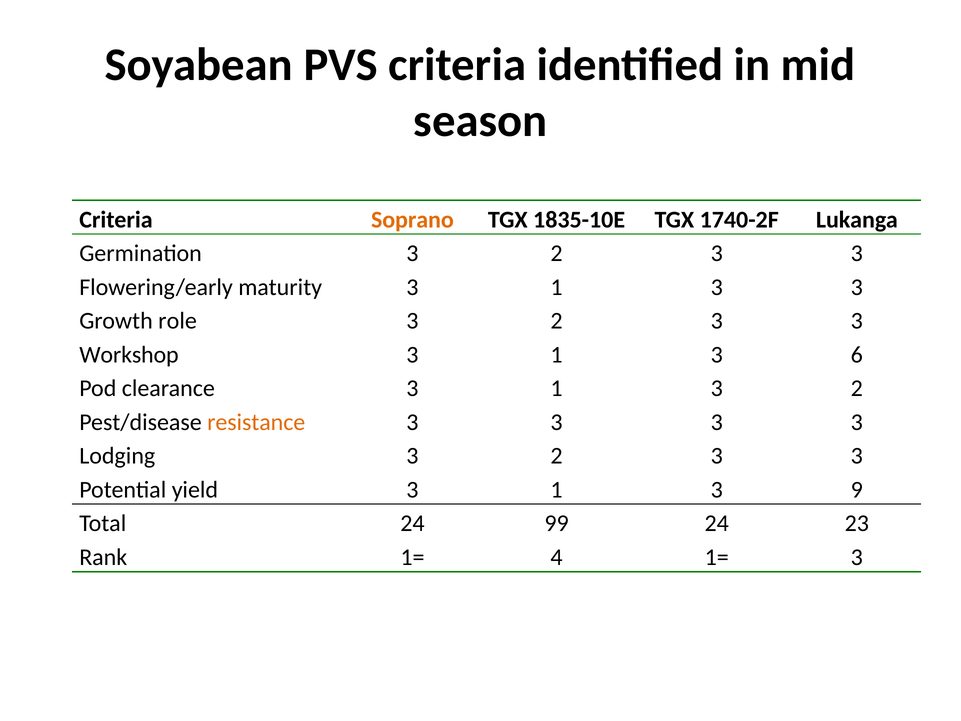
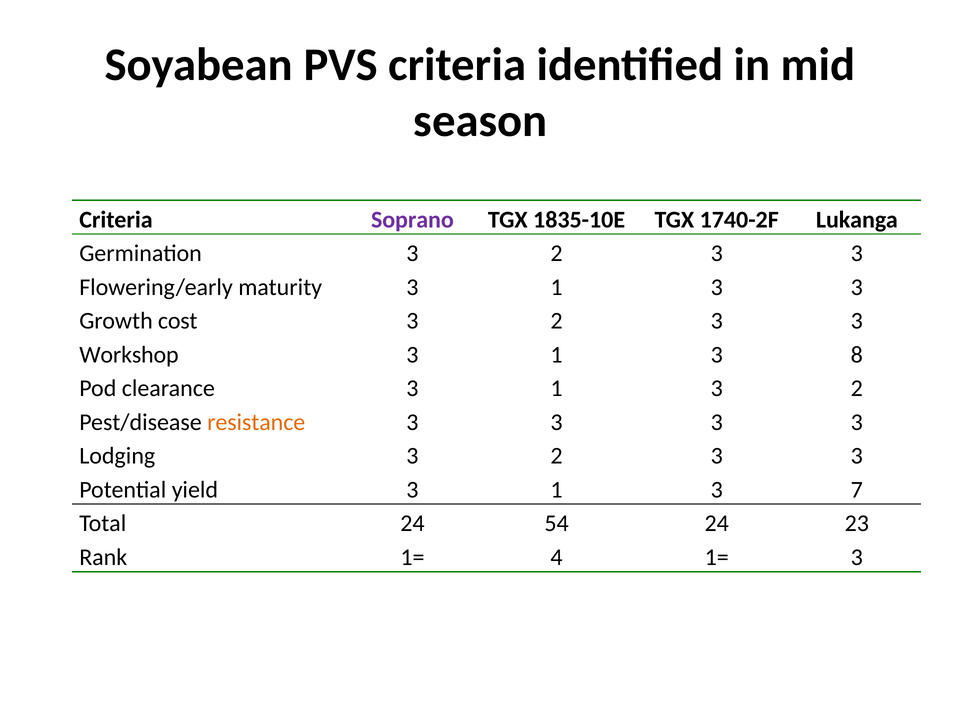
Soprano colour: orange -> purple (412, 220)
role: role -> cost (178, 321)
6: 6 -> 8 (857, 355)
9: 9 -> 7 (857, 490)
99: 99 -> 54 (557, 523)
